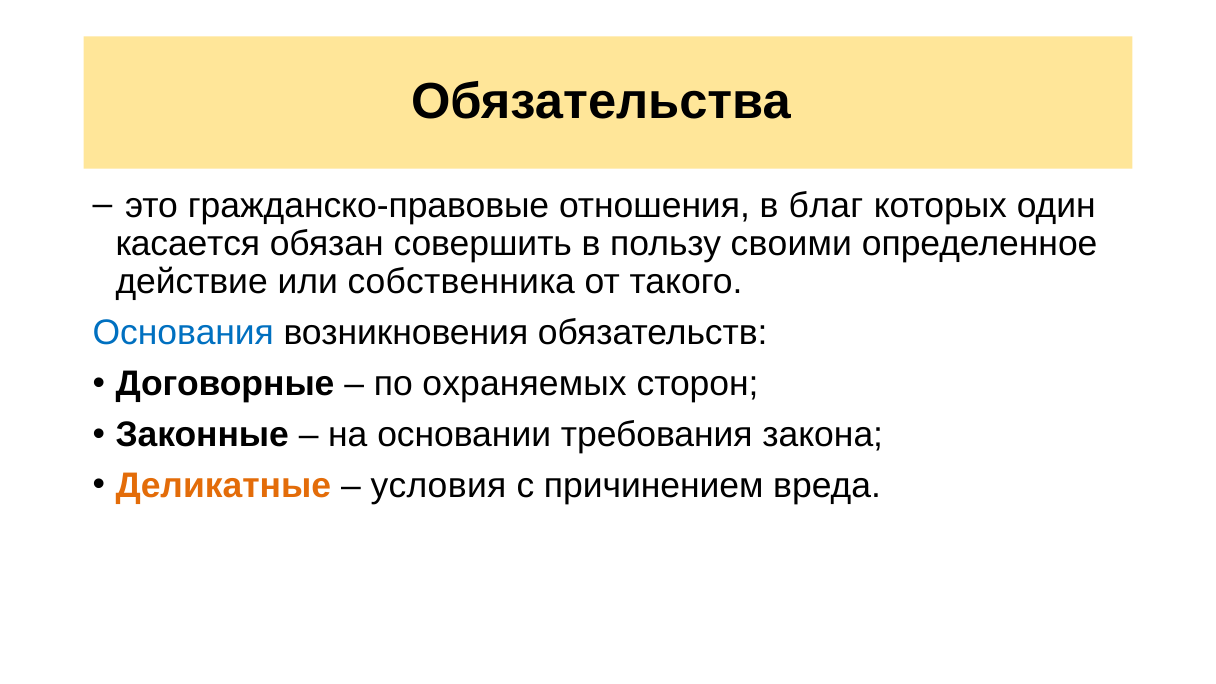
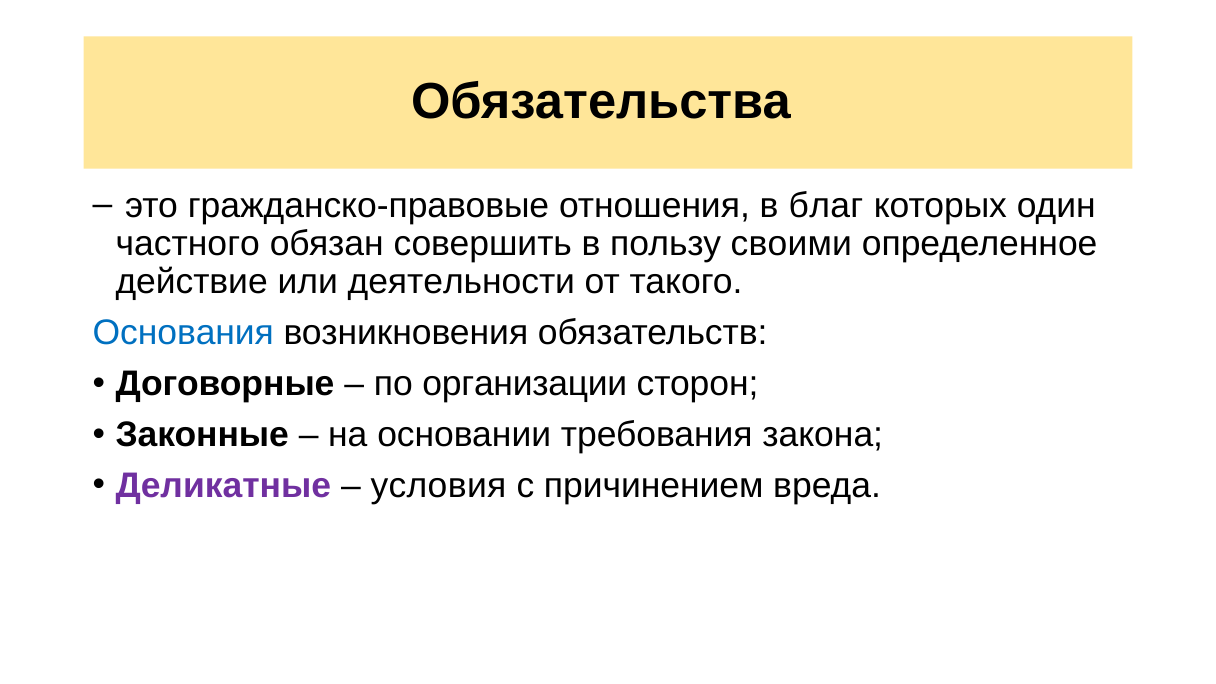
касается: касается -> частного (188, 244)
собственника: собственника -> деятельности (461, 282)
охраняемых: охраняемых -> организации (525, 384)
Деликатные colour: orange -> purple (223, 486)
